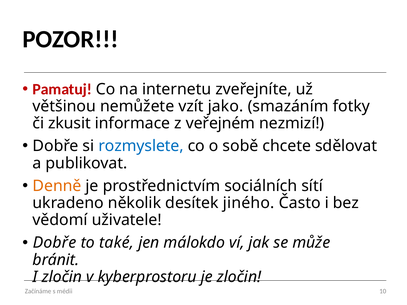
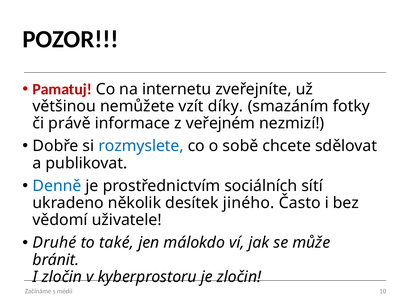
jako: jako -> díky (226, 106)
zkusit: zkusit -> právě (69, 123)
Denně colour: orange -> blue (57, 186)
Dobře: Dobře -> Druhé (55, 243)
